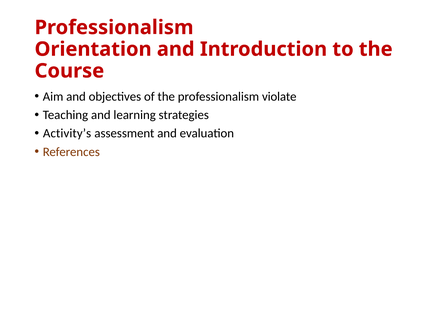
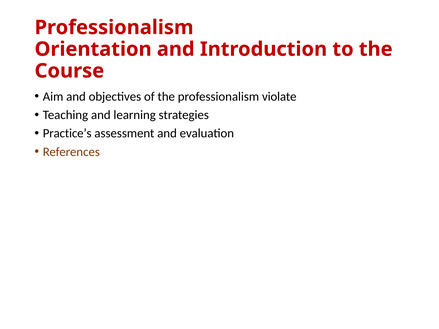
Activity’s: Activity’s -> Practice’s (67, 133)
